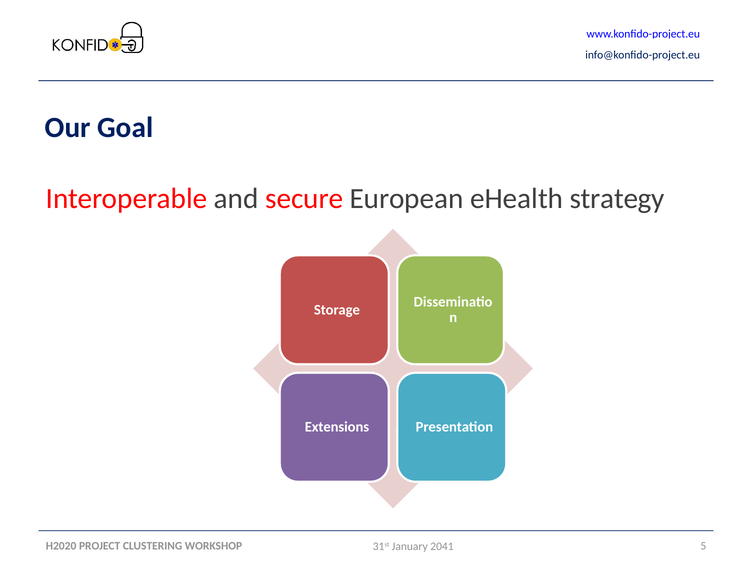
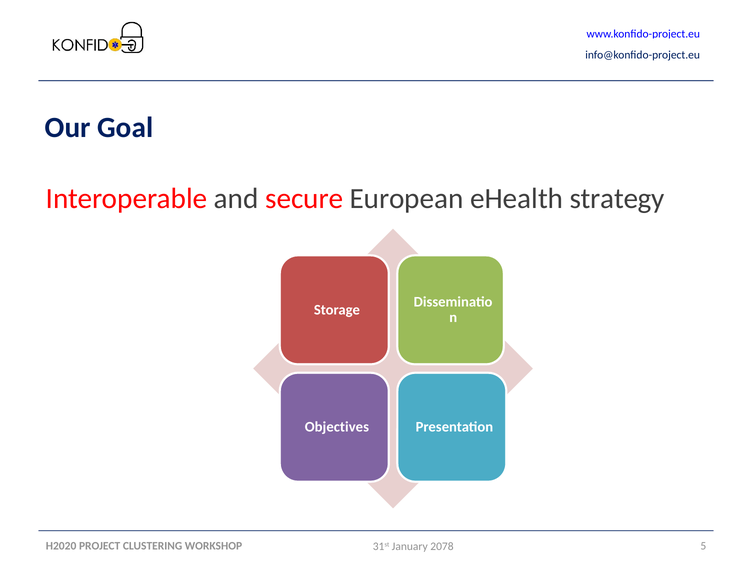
Extensions: Extensions -> Objectives (337, 427)
2041: 2041 -> 2078 (442, 546)
